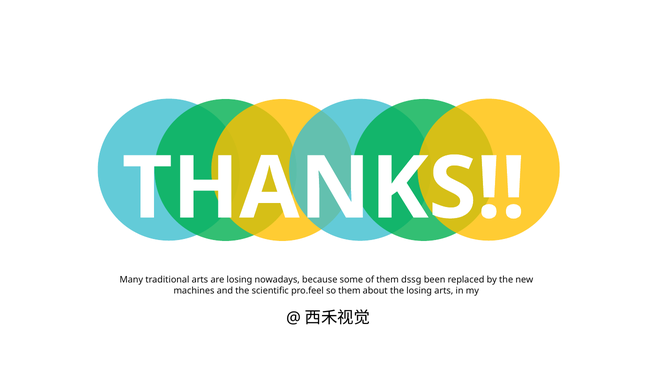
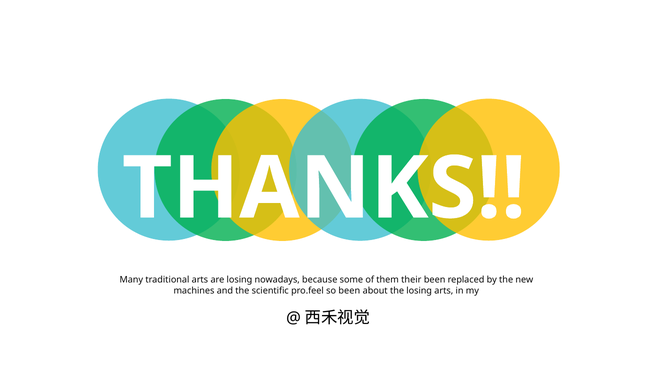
dssg: dssg -> their (411, 280)
so them: them -> been (349, 291)
